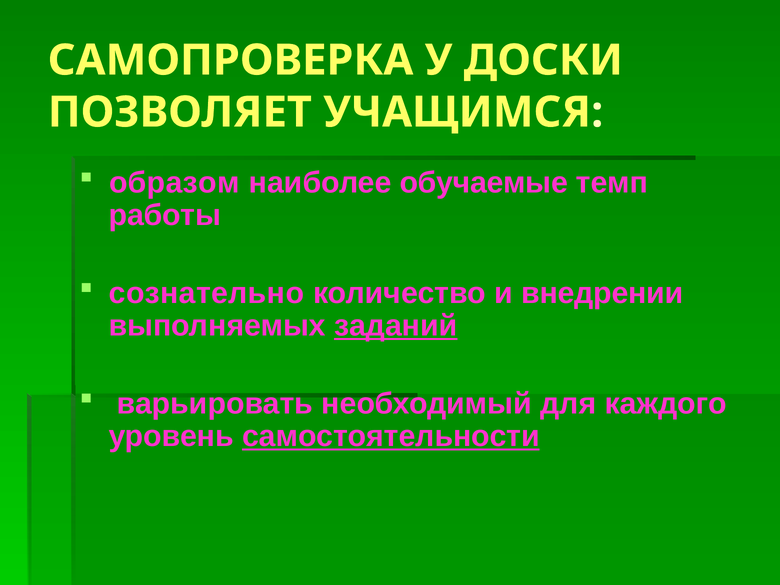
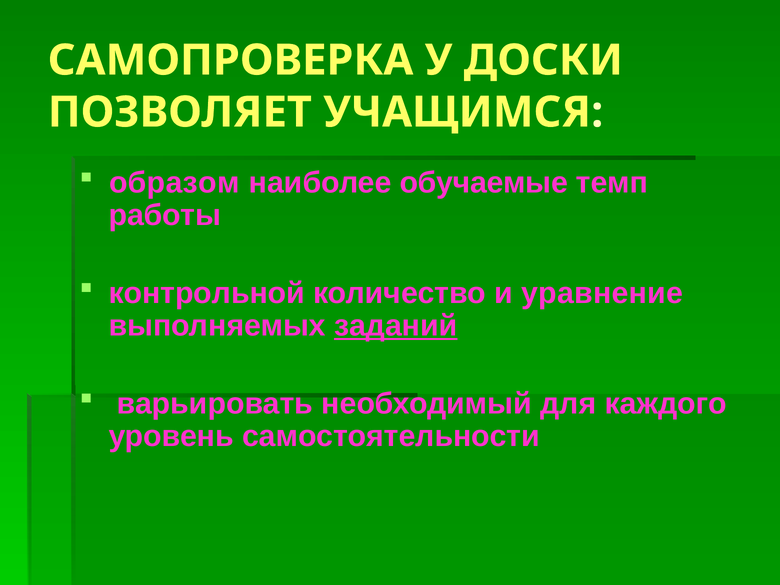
сознательно: сознательно -> контрольной (207, 293)
внедрении: внедрении -> уравнение (602, 293)
самостоятельности underline: present -> none (391, 436)
